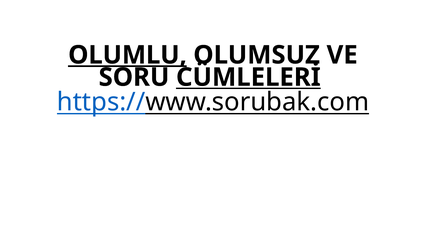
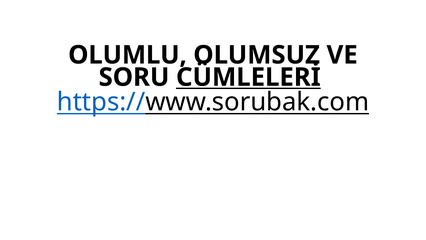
OLUMLU underline: present -> none (127, 55)
